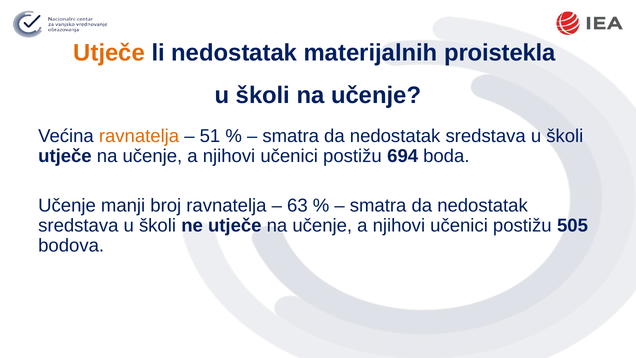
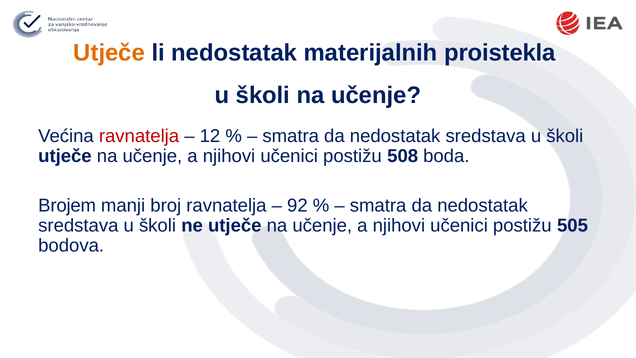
ravnatelja colour: orange -> red (139, 136)
51: 51 -> 12 (210, 136)
694: 694 -> 508 (403, 156)
Učenje: Učenje -> Brojem (67, 205)
63: 63 -> 92 (297, 205)
